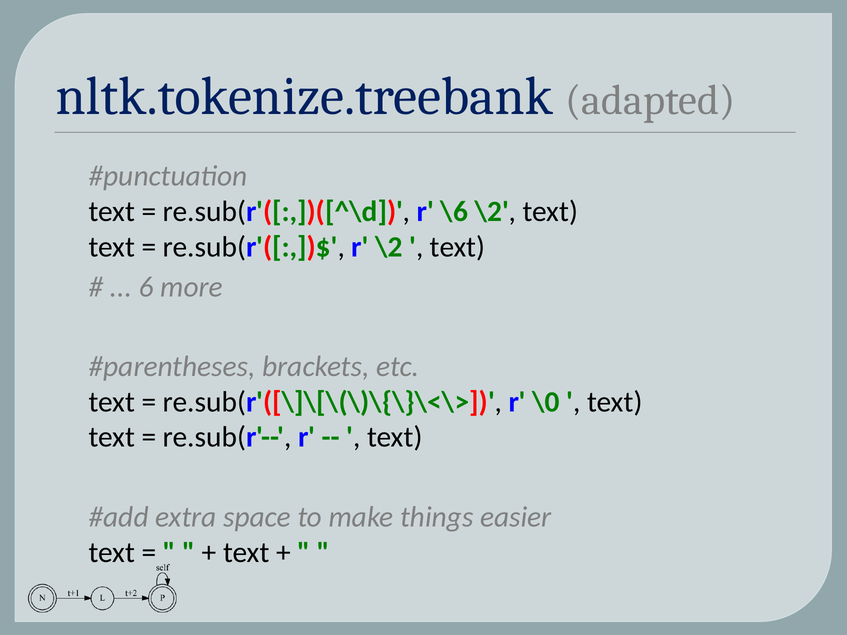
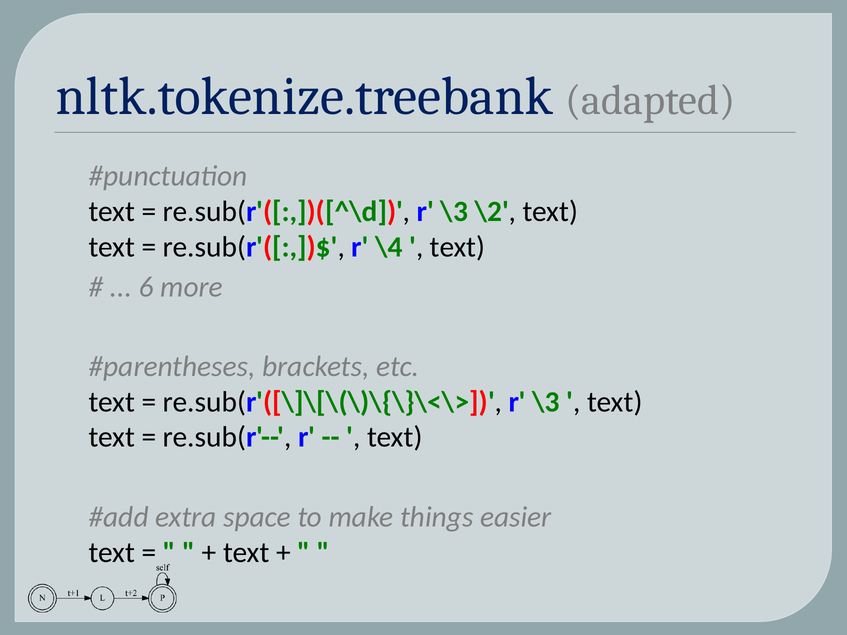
re.sub(r'([:,])([^\d r \6: \6 -> \3 (454, 212)
r \2: \2 -> \4 (389, 247)
re.sub(r'([\]\[\(\)\{\}\<\> r \0: \0 -> \3 (546, 402)
